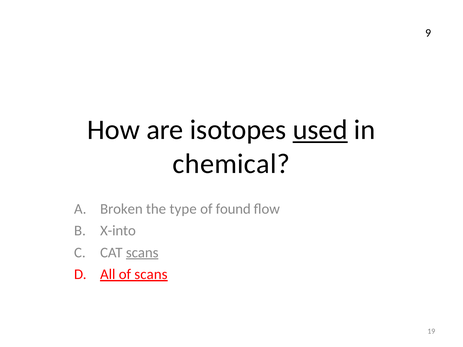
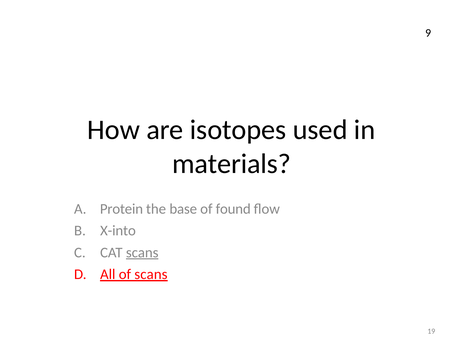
used underline: present -> none (320, 130)
chemical: chemical -> materials (232, 164)
Broken: Broken -> Protein (121, 209)
type: type -> base (183, 209)
